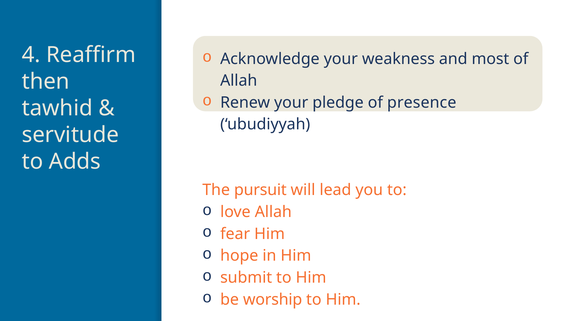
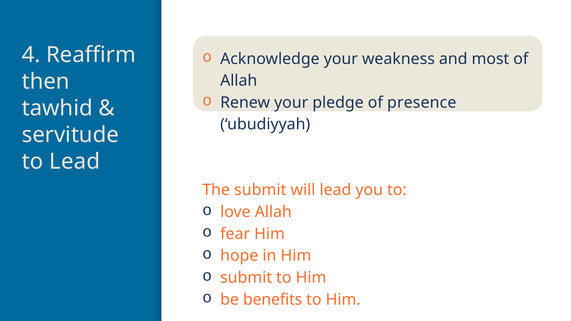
to Adds: Adds -> Lead (75, 162)
The pursuit: pursuit -> submit (260, 190)
worship: worship -> benefits (273, 300)
